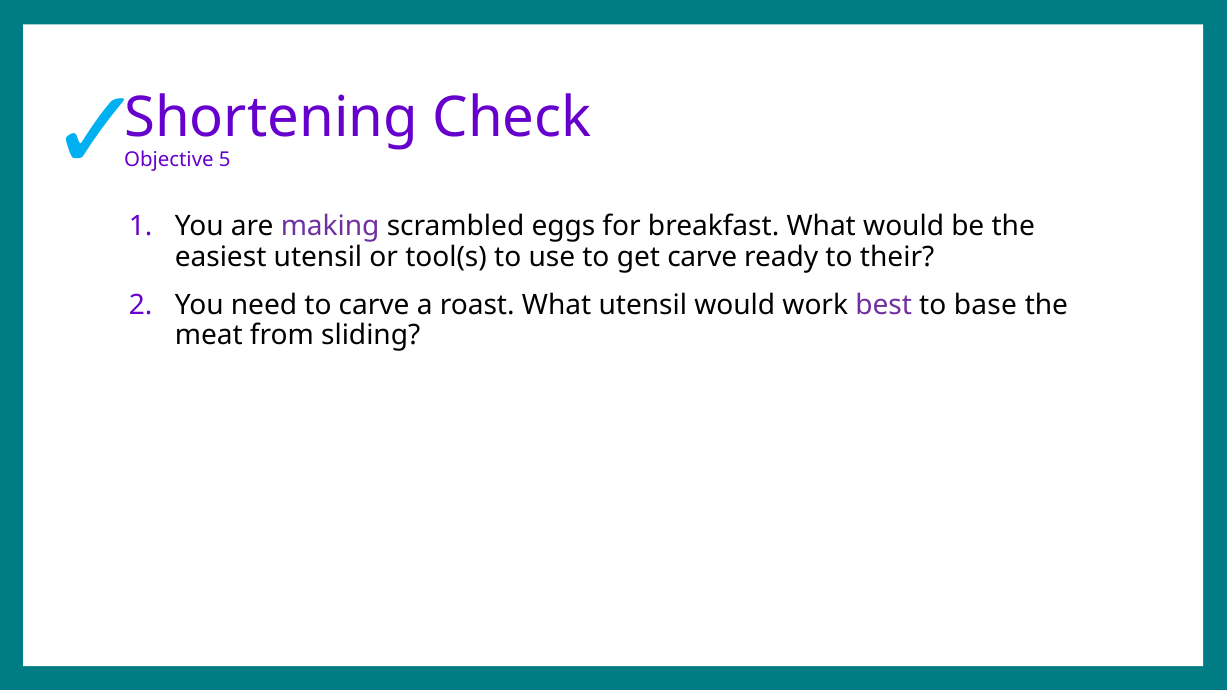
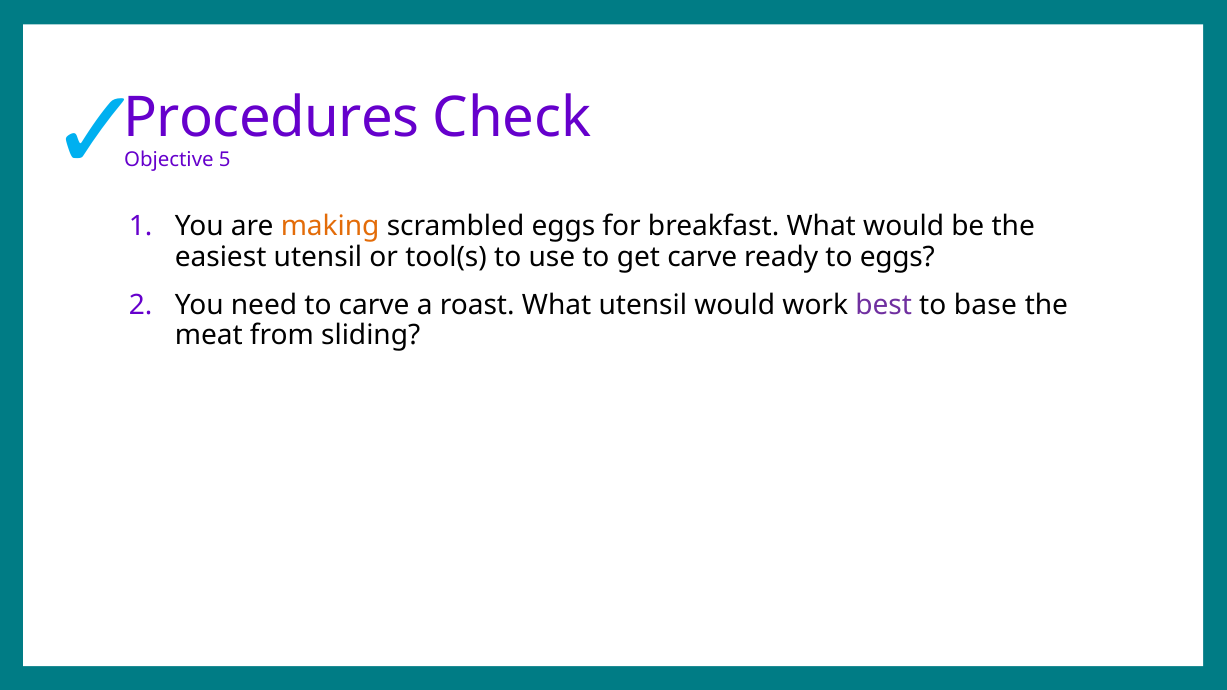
Shortening: Shortening -> Procedures (271, 118)
making colour: purple -> orange (330, 227)
to their: their -> eggs (897, 257)
